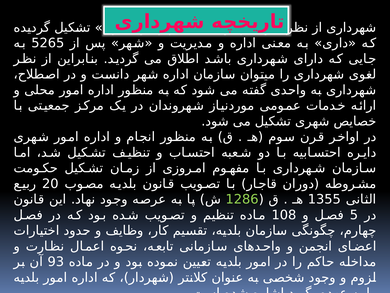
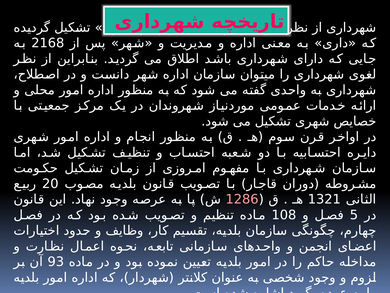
5265: 5265 -> 2168 (48, 43)
1286 colour: light green -> pink (242, 199)
1355: 1355 -> 1321 (324, 199)
